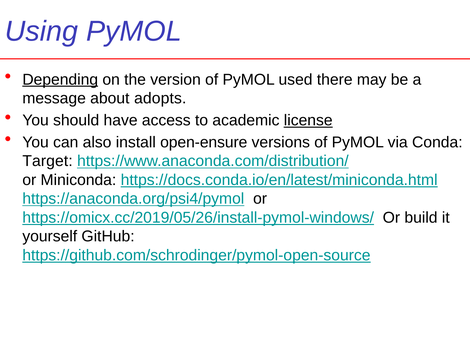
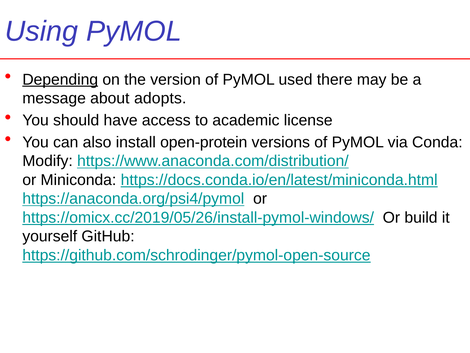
license underline: present -> none (308, 120)
open-ensure: open-ensure -> open-protein (204, 142)
Target: Target -> Modify (48, 161)
